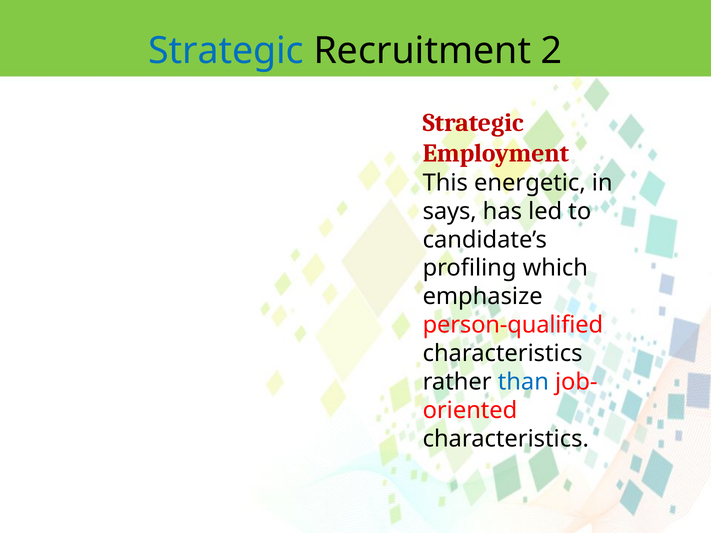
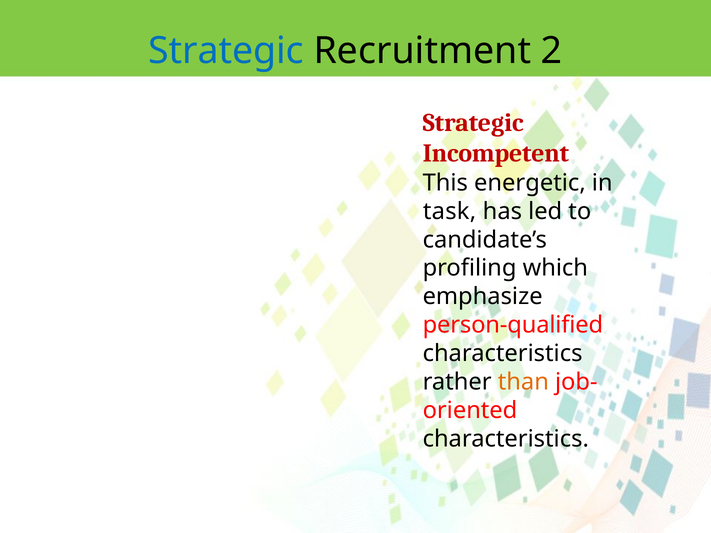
Employment: Employment -> Incompetent (496, 153)
says: says -> task (450, 211)
than colour: blue -> orange (523, 382)
